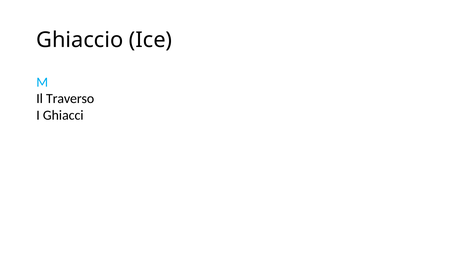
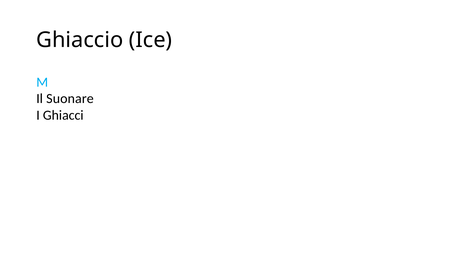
Traverso: Traverso -> Suonare (70, 99)
